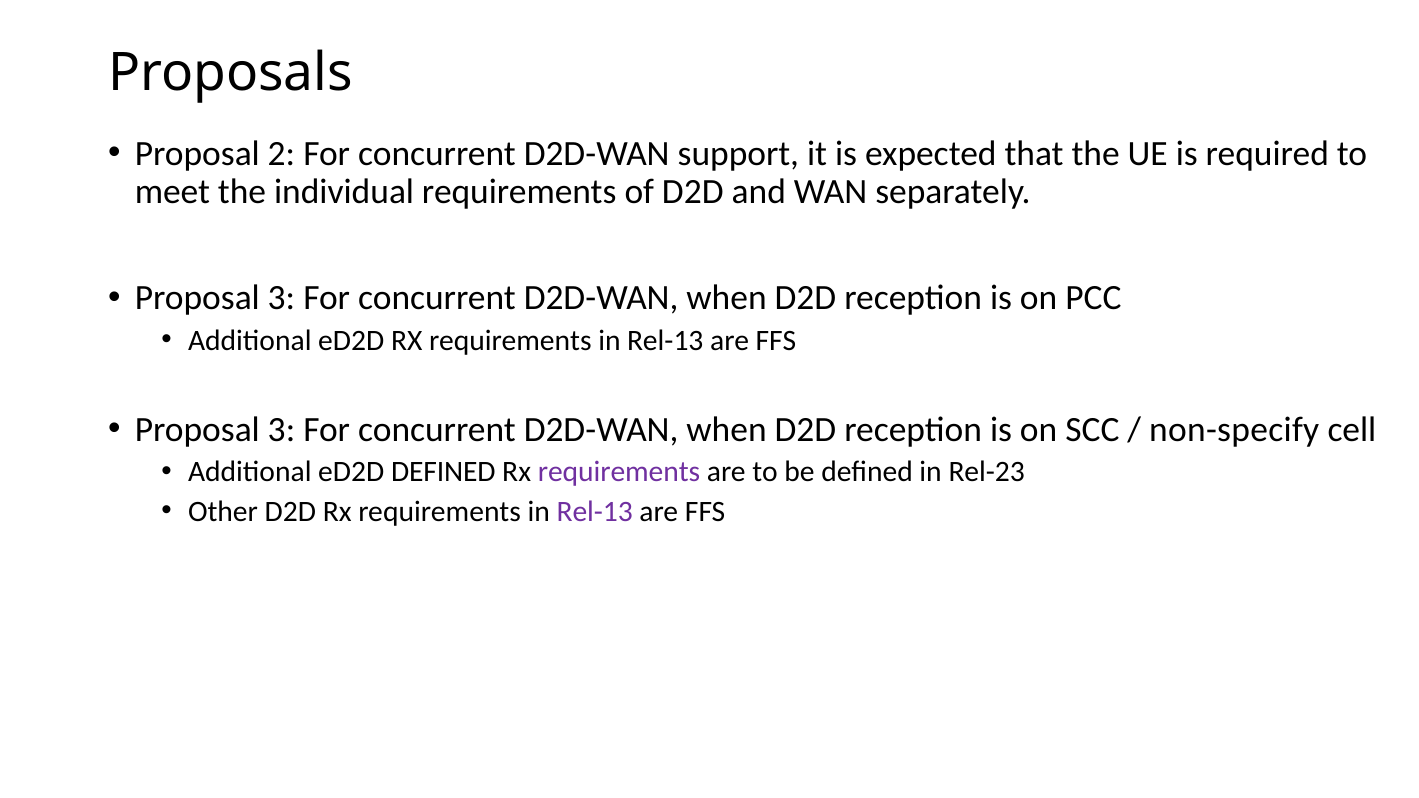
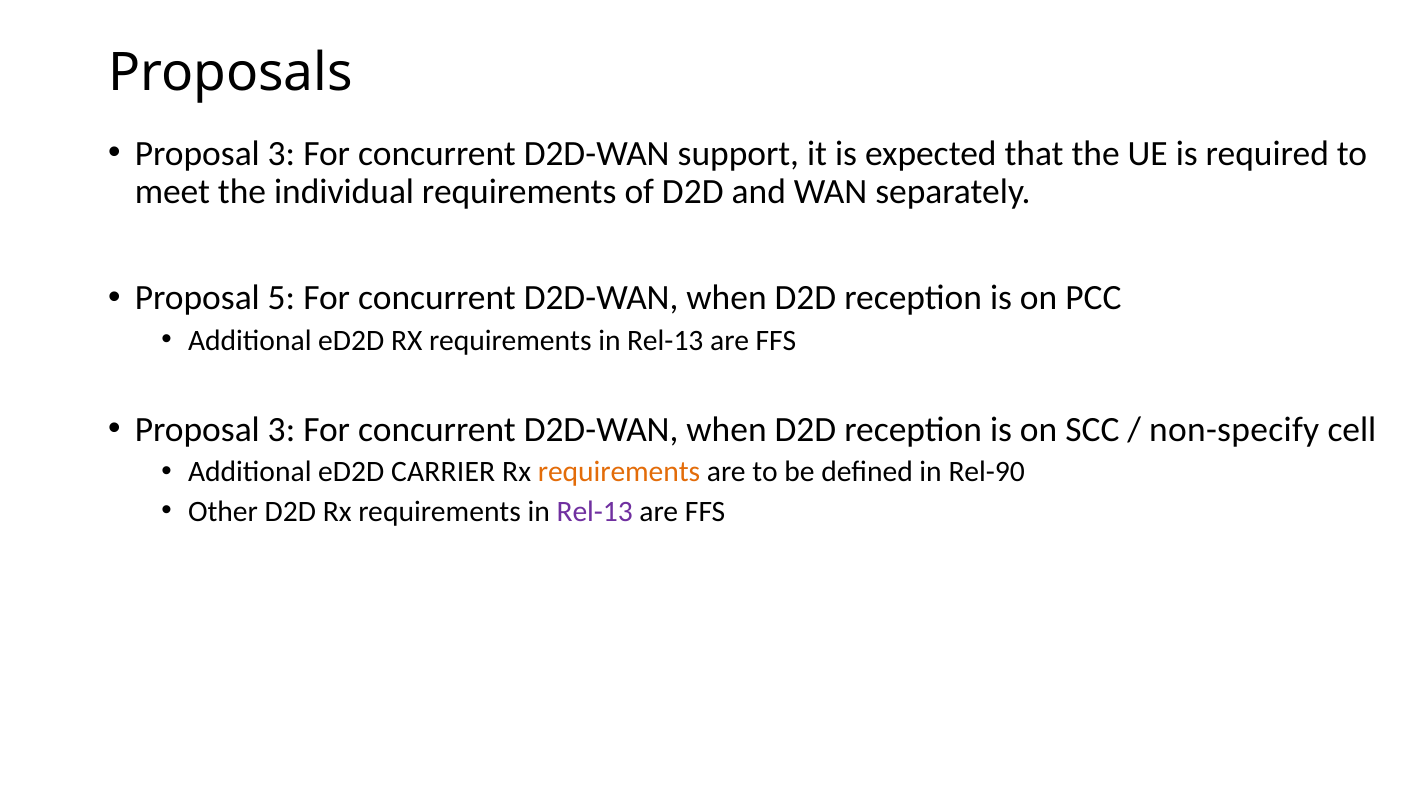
2: 2 -> 3 (281, 153)
3: 3 -> 5 (281, 298)
eD2D DEFINED: DEFINED -> CARRIER (443, 472)
requirements colour: purple -> orange (619, 472)
Rel-23: Rel-23 -> Rel-90 (987, 472)
